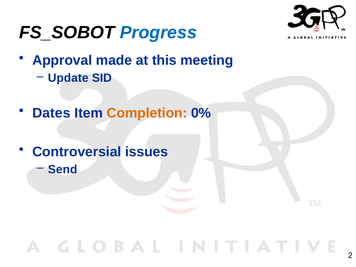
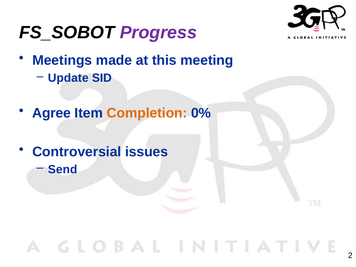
Progress colour: blue -> purple (158, 33)
Approval: Approval -> Meetings (62, 60)
Dates: Dates -> Agree (52, 113)
